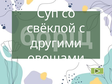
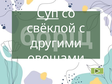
Суп underline: none -> present (48, 13)
